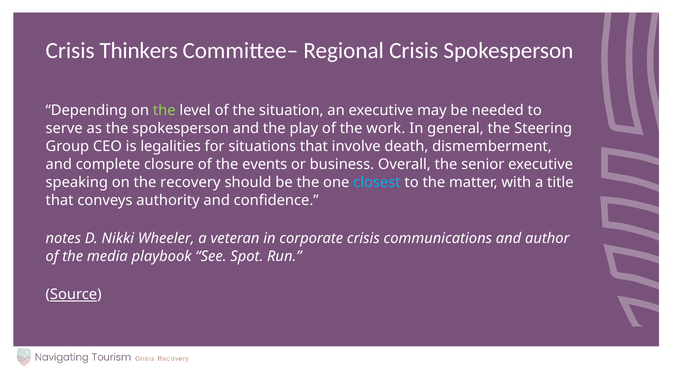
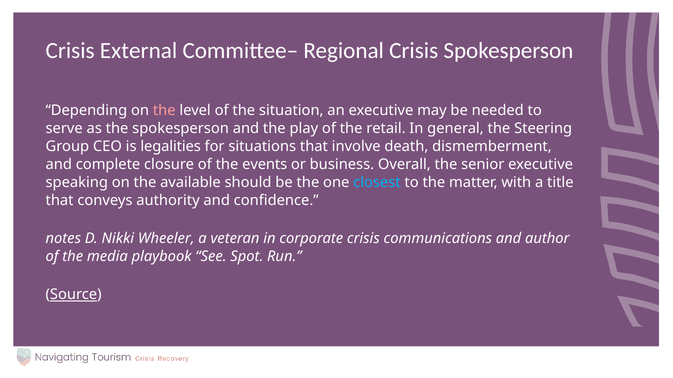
Thinkers: Thinkers -> External (139, 51)
the colour: light green -> pink (164, 110)
work: work -> retail (386, 128)
recovery: recovery -> available (190, 182)
